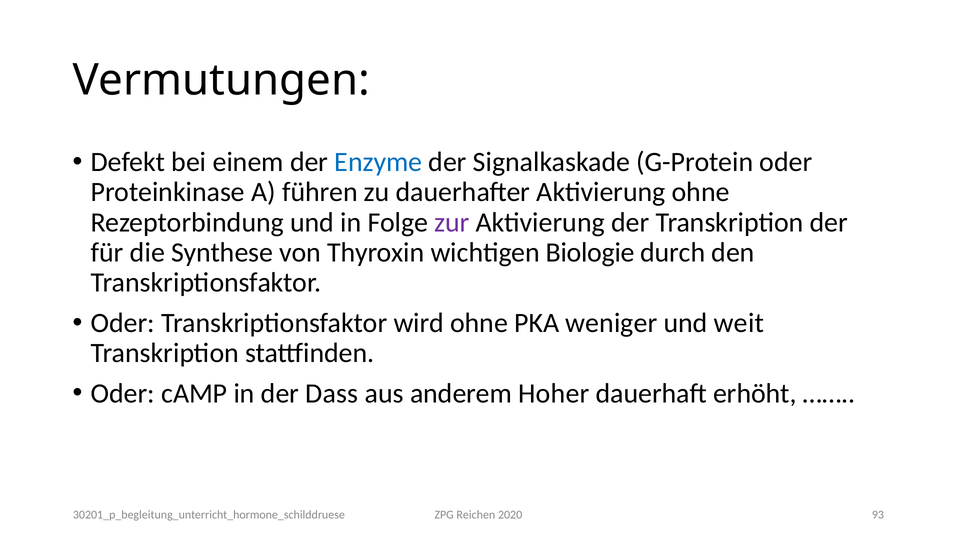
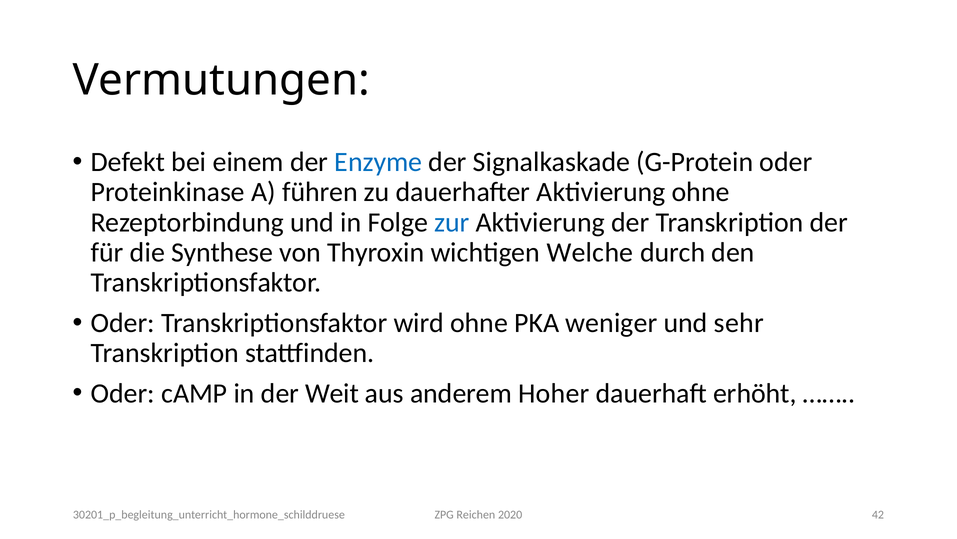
zur colour: purple -> blue (452, 222)
Biologie: Biologie -> Welche (590, 252)
weit: weit -> sehr (739, 323)
Dass: Dass -> Weit (332, 393)
93: 93 -> 42 (878, 514)
